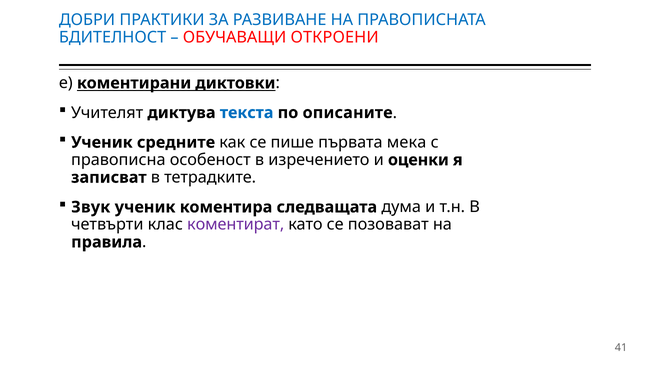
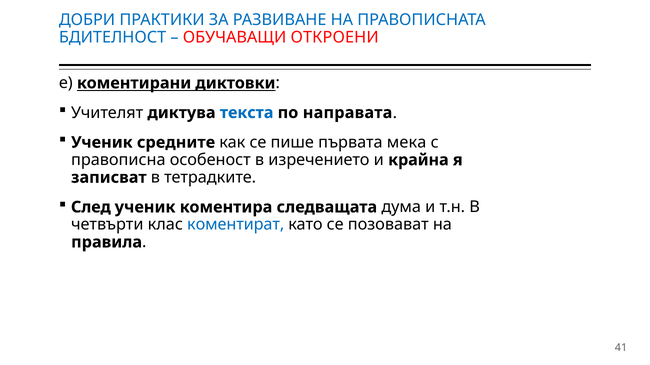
описаните: описаните -> направата (348, 113)
оценки: оценки -> крайна (418, 160)
Звук: Звук -> След (91, 207)
коментират colour: purple -> blue (236, 225)
